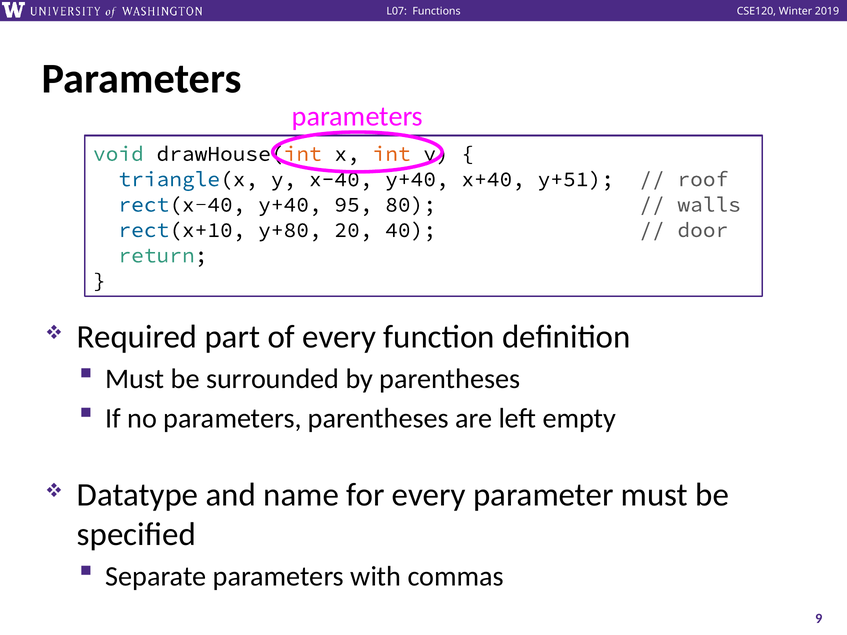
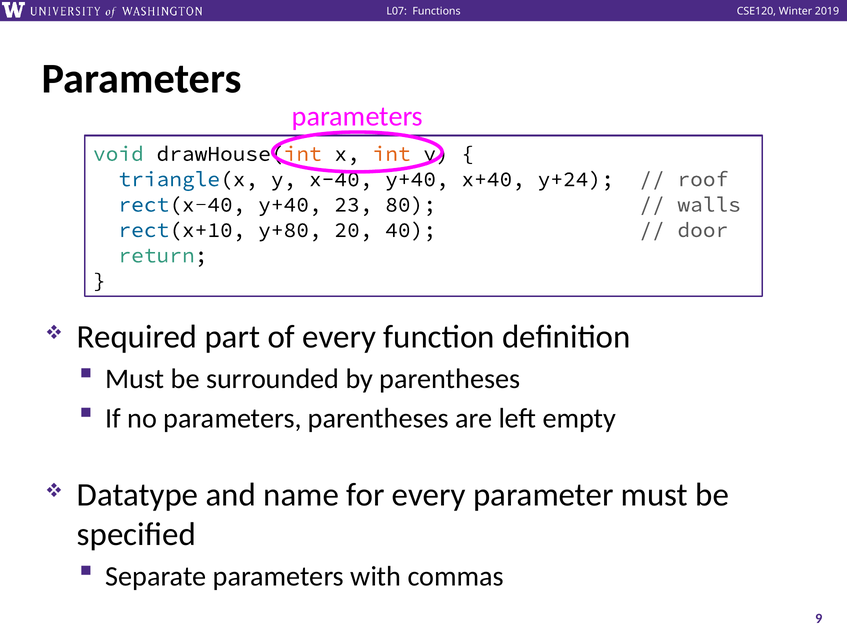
y+51: y+51 -> y+24 (576, 179)
95: 95 -> 23 (353, 205)
